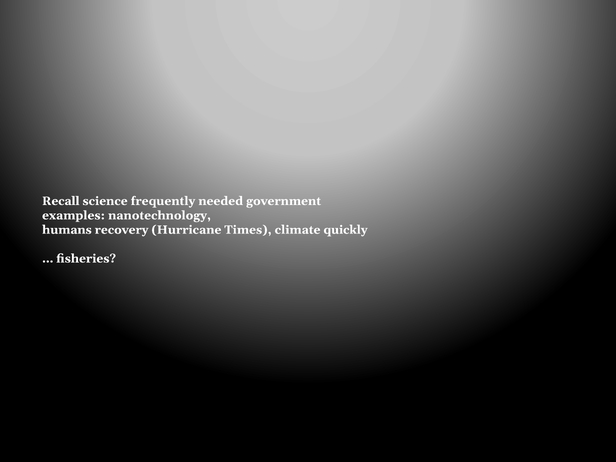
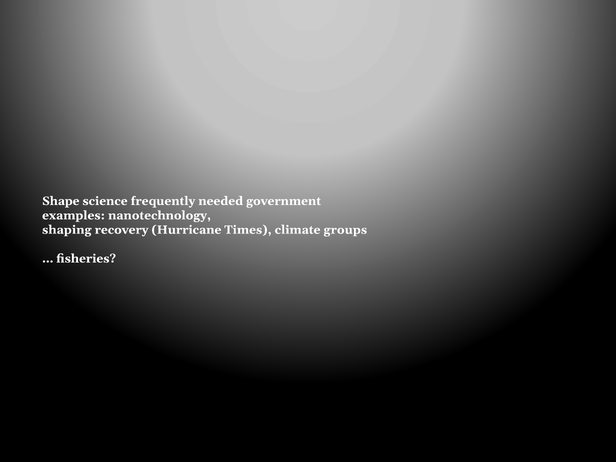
Recall: Recall -> Shape (61, 201)
humans: humans -> shaping (67, 230)
quickly: quickly -> groups (345, 230)
